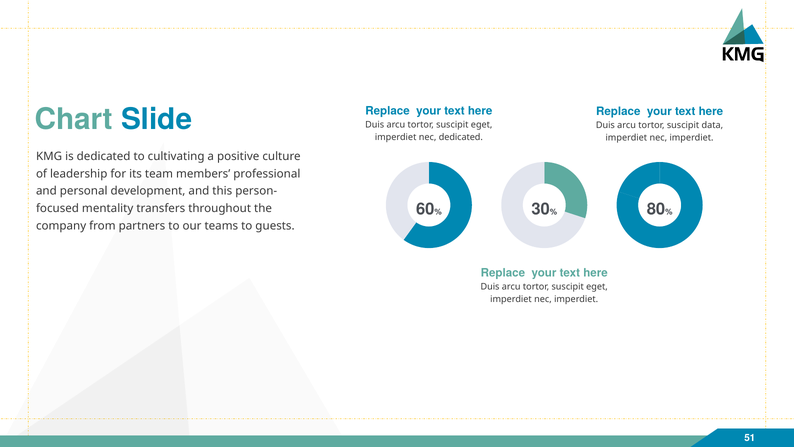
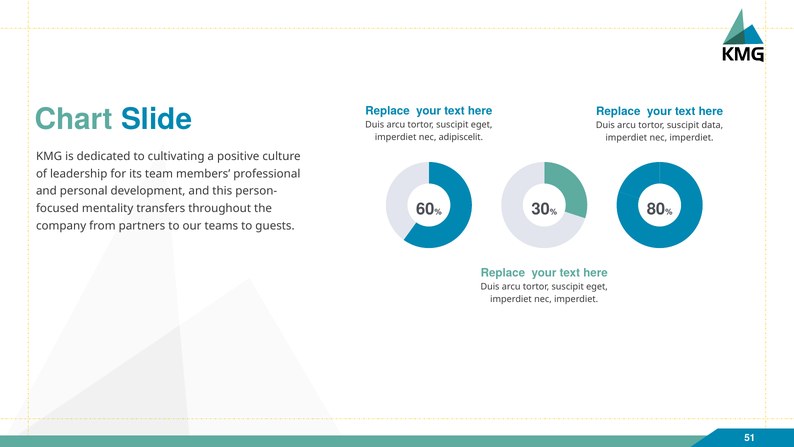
nec dedicated: dedicated -> adipiscelit (461, 137)
